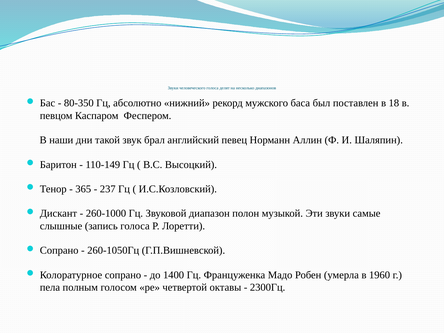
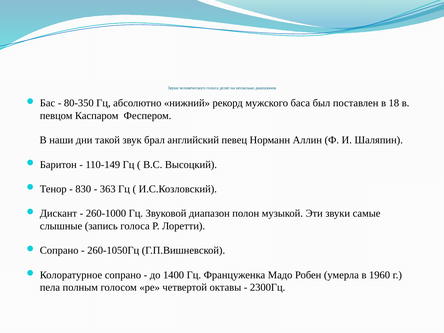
365: 365 -> 830 (83, 189)
237: 237 -> 363 (108, 189)
